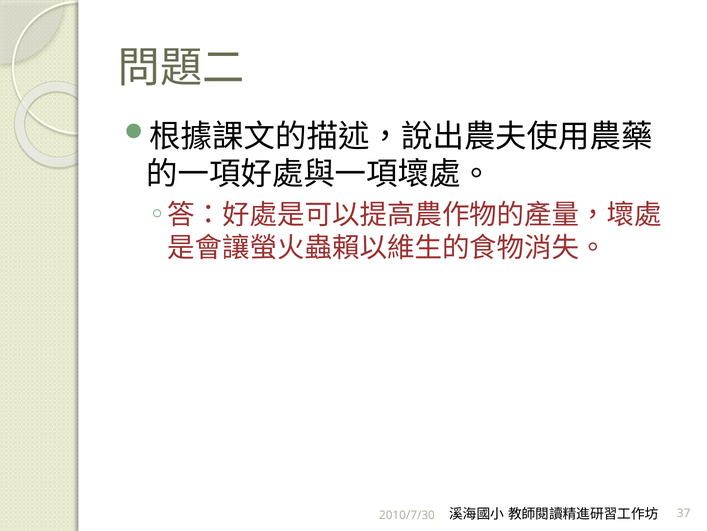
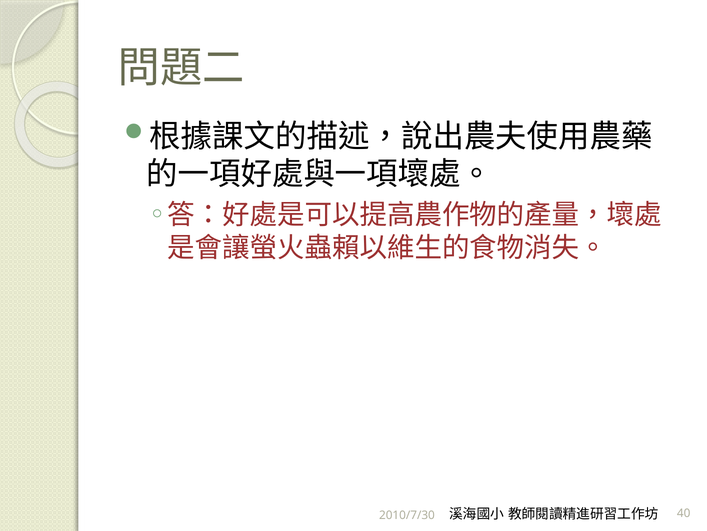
37: 37 -> 40 (684, 513)
